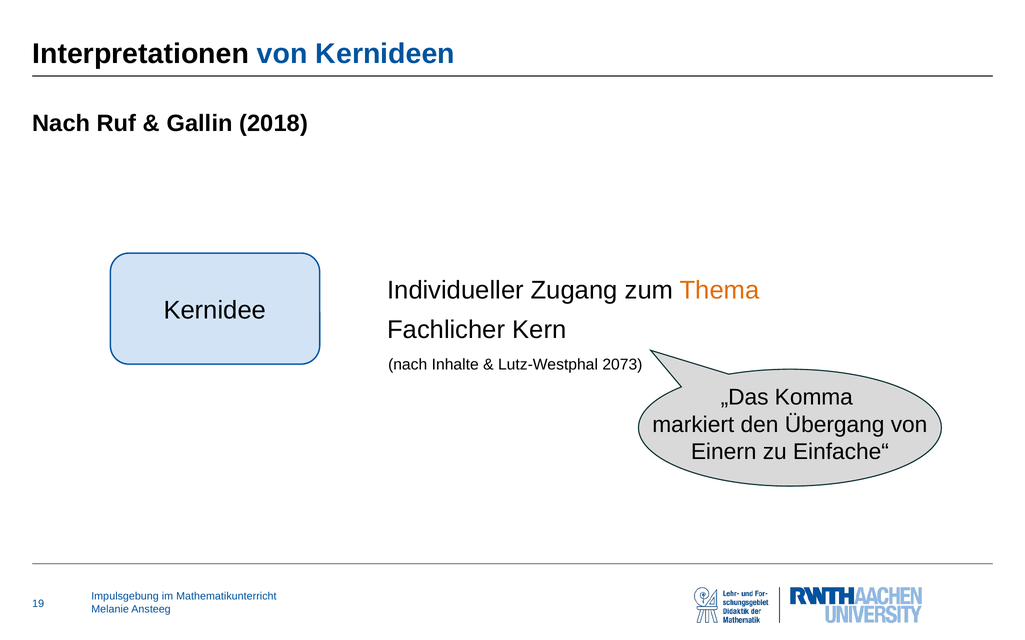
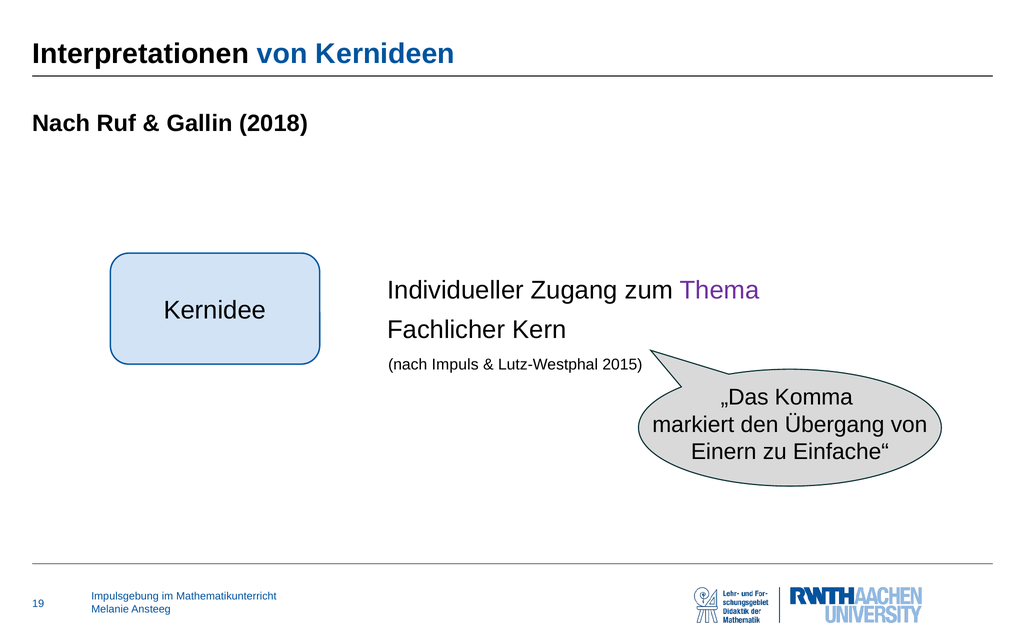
Thema colour: orange -> purple (720, 291)
Inhalte: Inhalte -> Impuls (455, 365)
2073: 2073 -> 2015 (622, 365)
